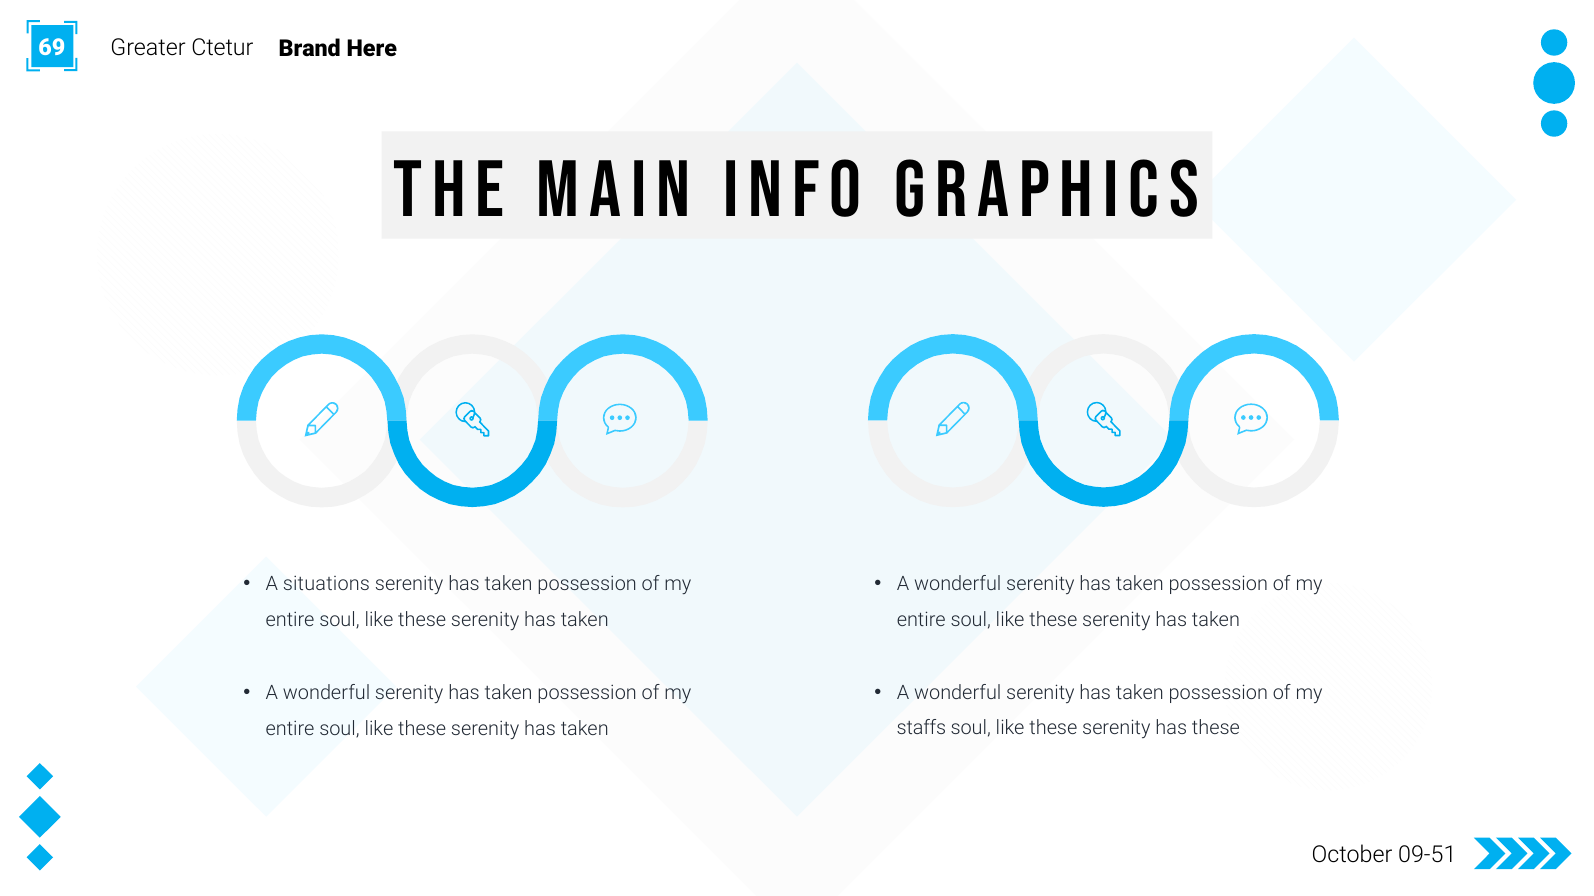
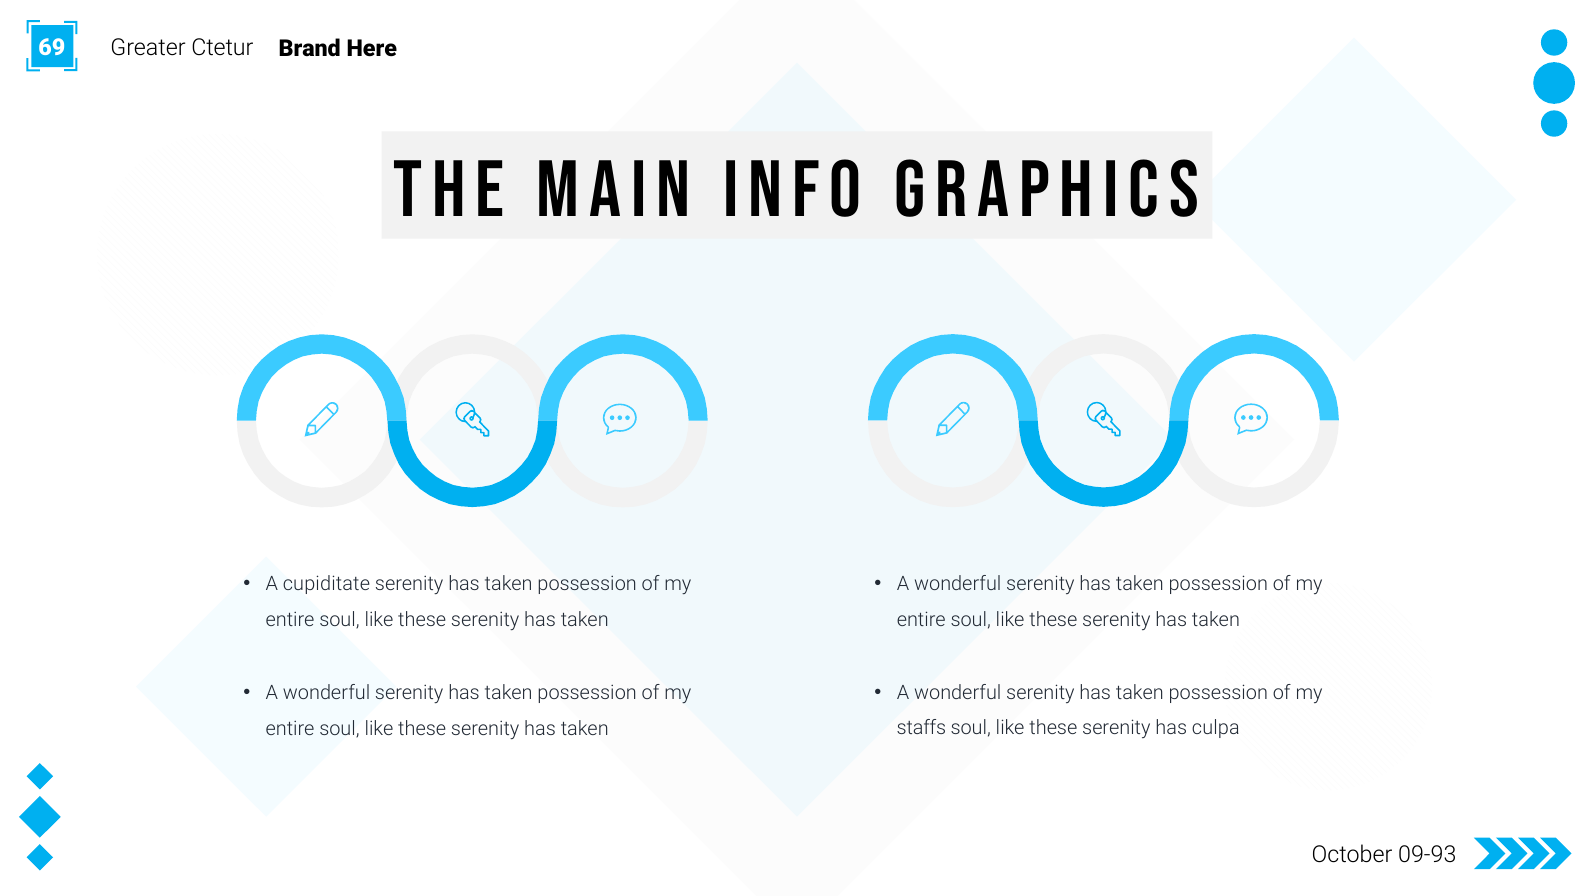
situations: situations -> cupiditate (326, 585)
has these: these -> culpa (1216, 729)
09-51: 09-51 -> 09-93 (1427, 856)
